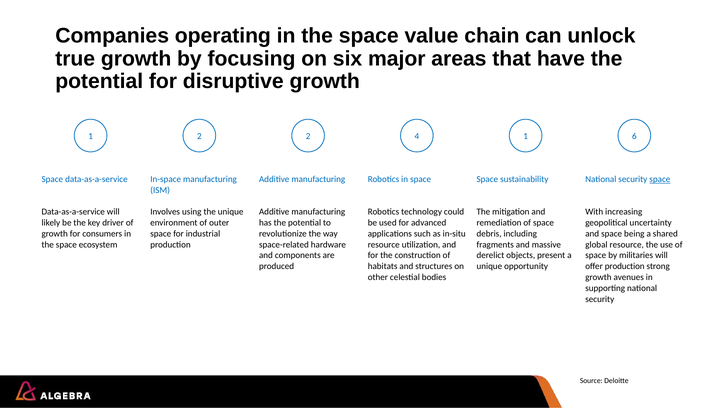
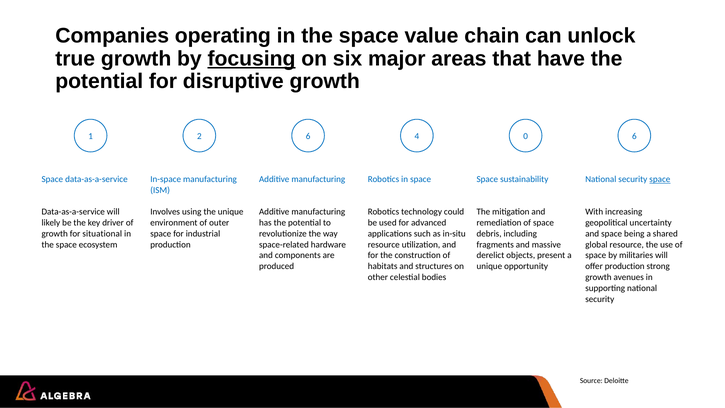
focusing underline: none -> present (251, 59)
2 2: 2 -> 6 (308, 136)
4 1: 1 -> 0 (526, 136)
consumers: consumers -> situational (102, 234)
